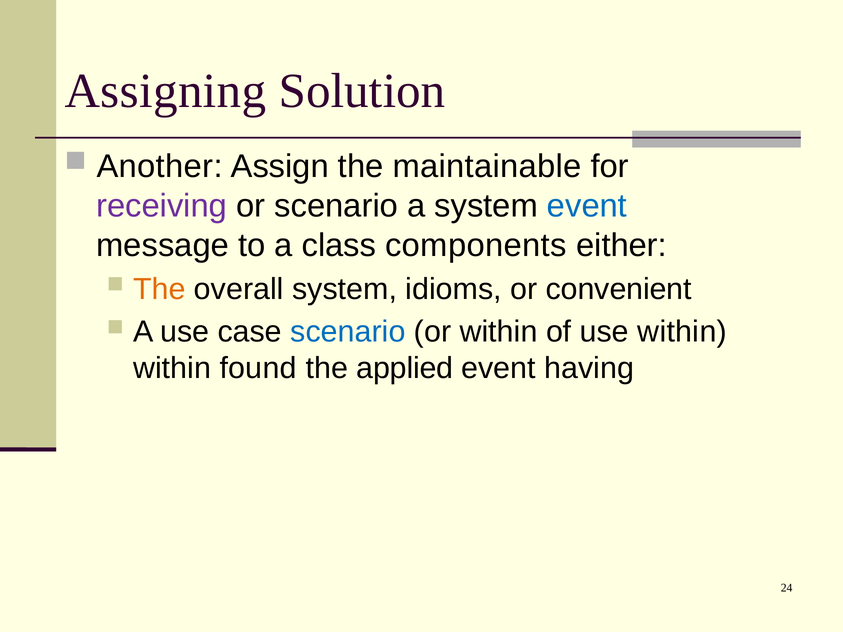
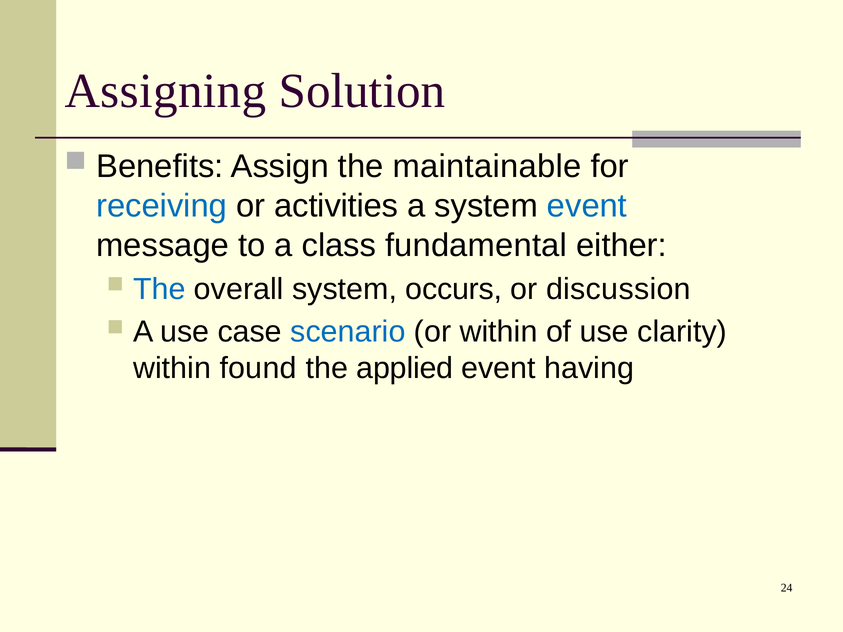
Another: Another -> Benefits (160, 167)
receiving colour: purple -> blue (162, 206)
or scenario: scenario -> activities (336, 206)
components: components -> fundamental (476, 245)
The colour: orange -> blue (159, 289)
idioms: idioms -> occurs (454, 289)
convenient: convenient -> discussion (619, 289)
use within: within -> clarity (682, 332)
